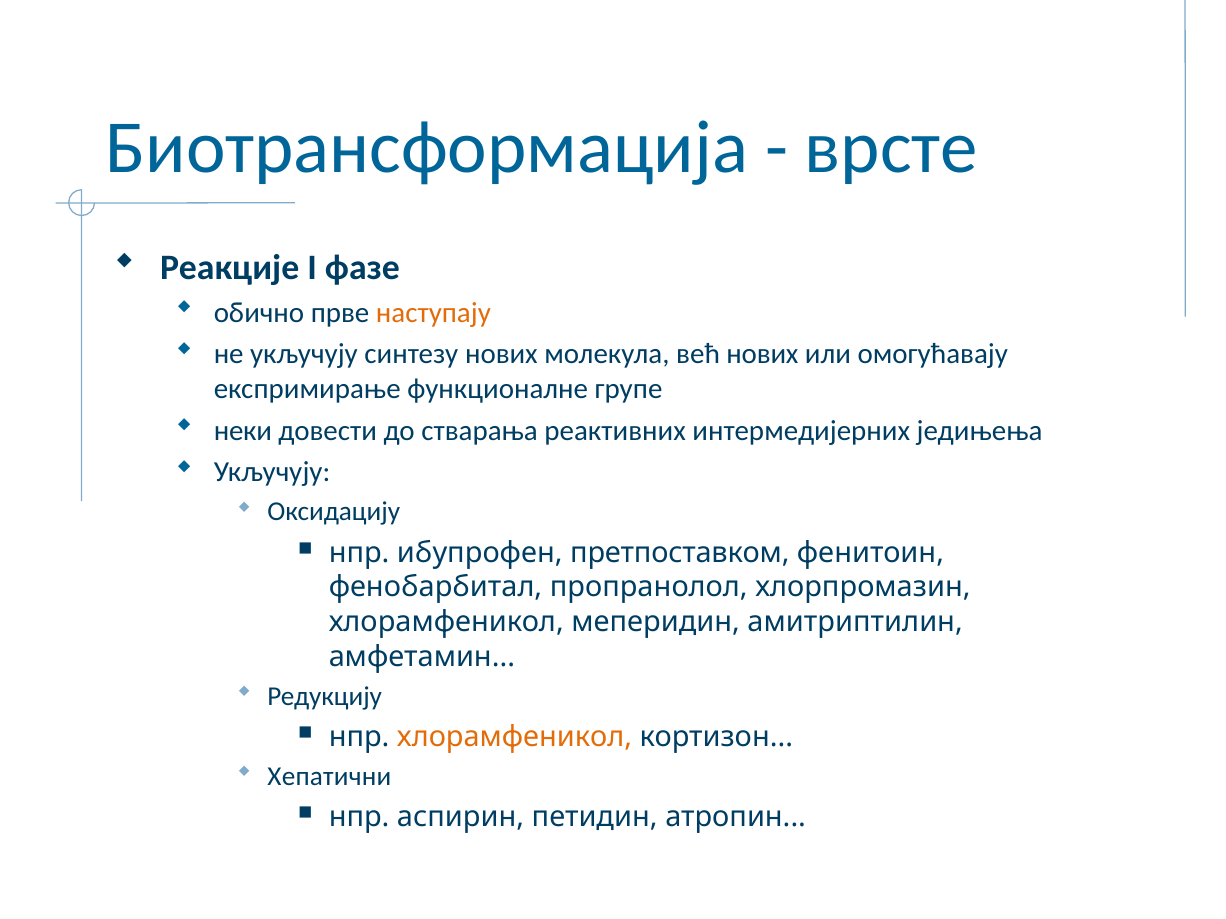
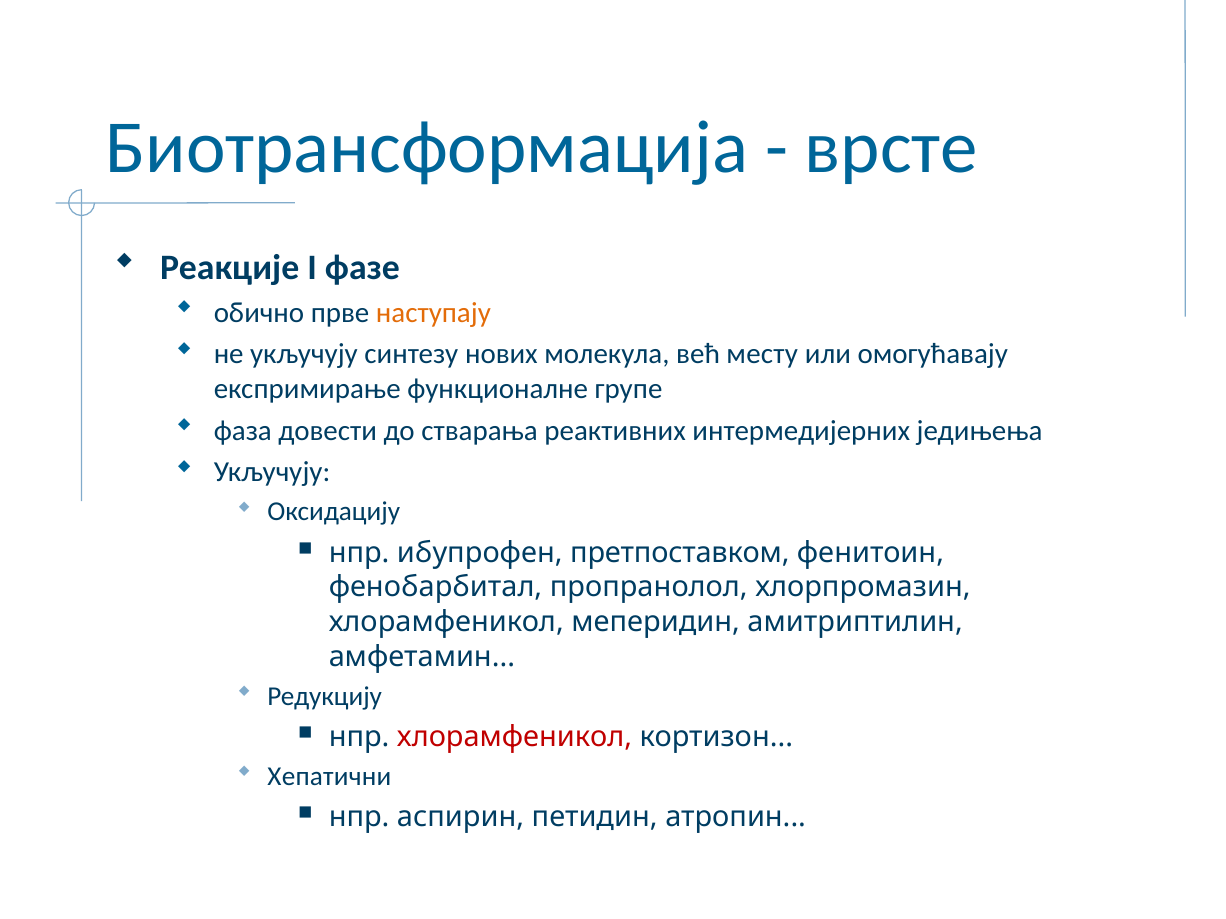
већ нових: нових -> месту (762, 355)
неки: неки -> фаза (243, 431)
хлорамфеникол colour: orange -> red (515, 737)
